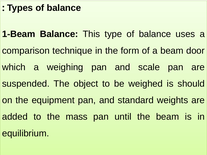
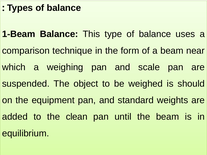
door: door -> near (195, 51)
mass: mass -> clean (77, 117)
